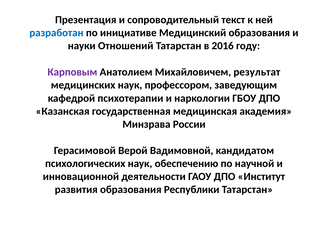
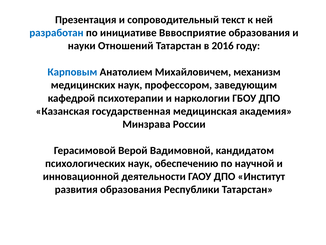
Медицинский: Медицинский -> Вввосприятие (193, 33)
Карповым colour: purple -> blue (72, 72)
результат: результат -> механизм (257, 72)
